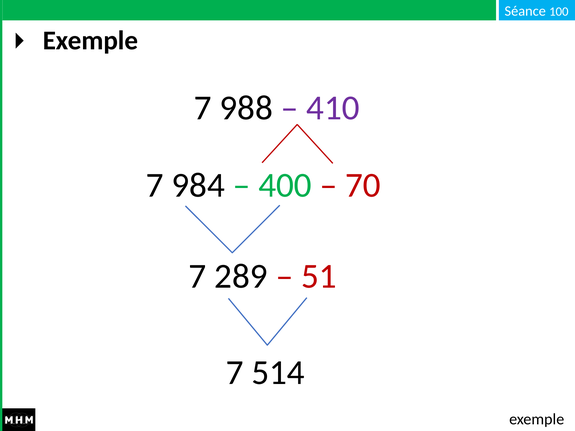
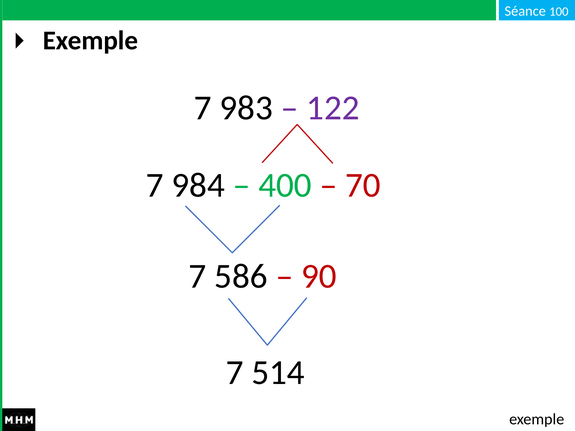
988: 988 -> 983 (246, 108)
410: 410 -> 122 (333, 108)
289: 289 -> 586 (241, 276)
51: 51 -> 90 (319, 276)
